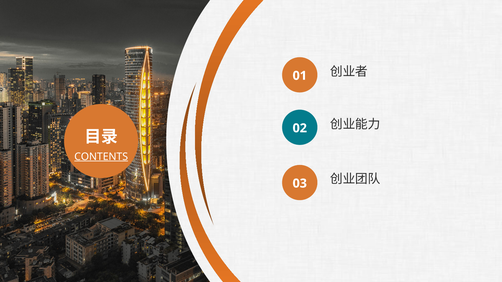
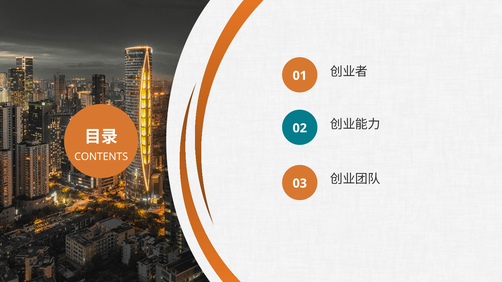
CONTENTS underline: present -> none (101, 157)
